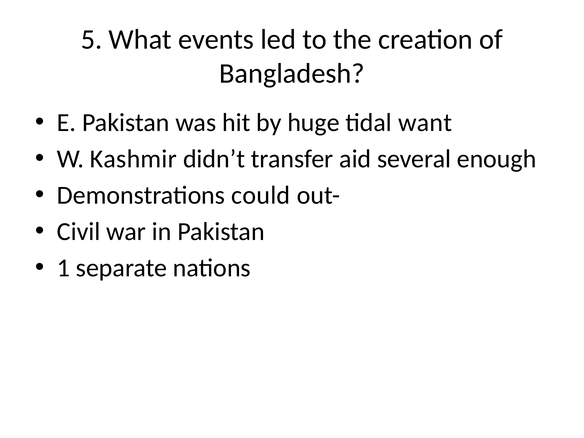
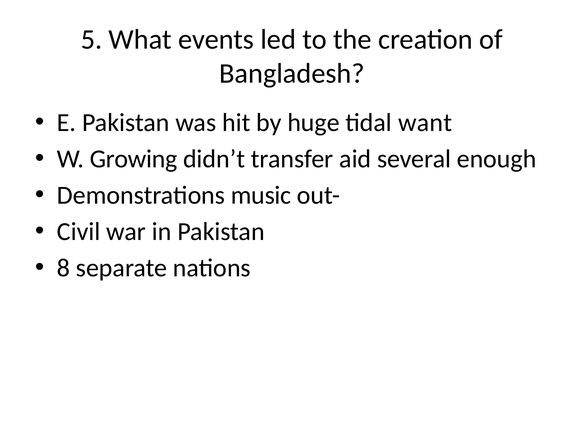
Kashmir: Kashmir -> Growing (134, 159)
could: could -> music (261, 195)
1: 1 -> 8 (64, 268)
